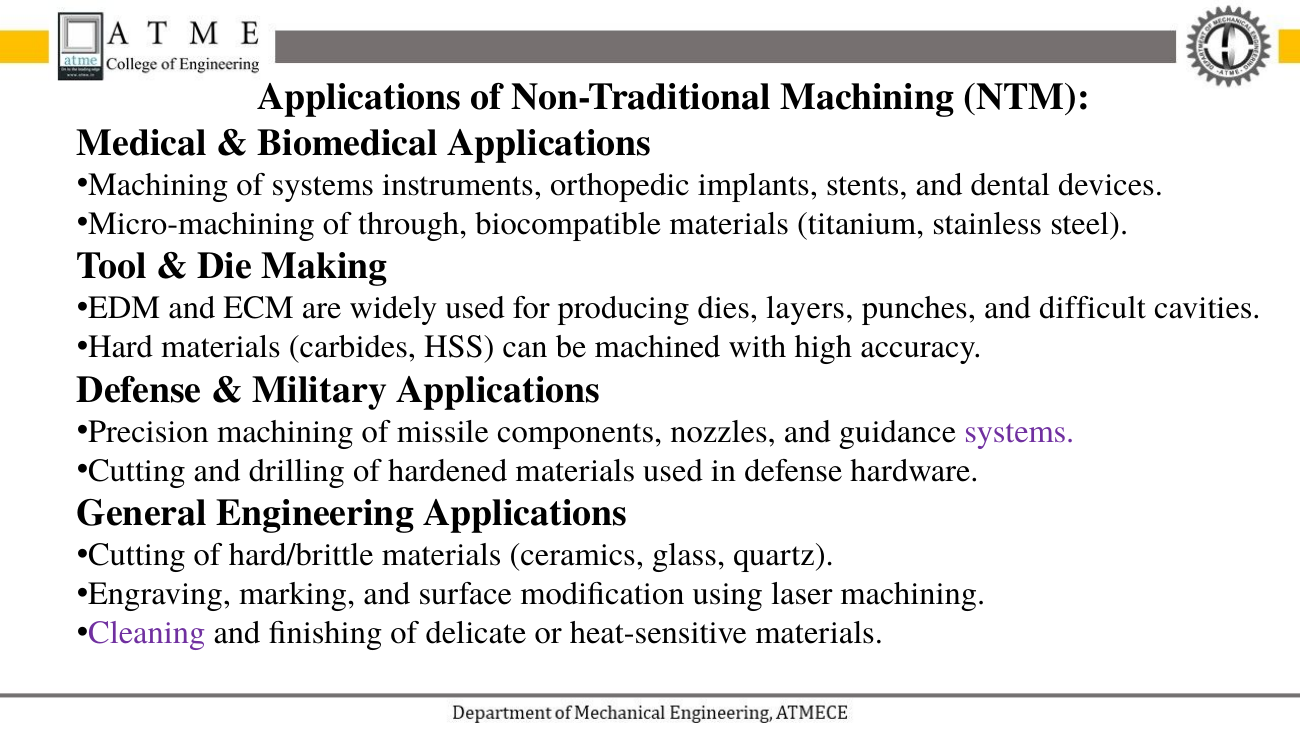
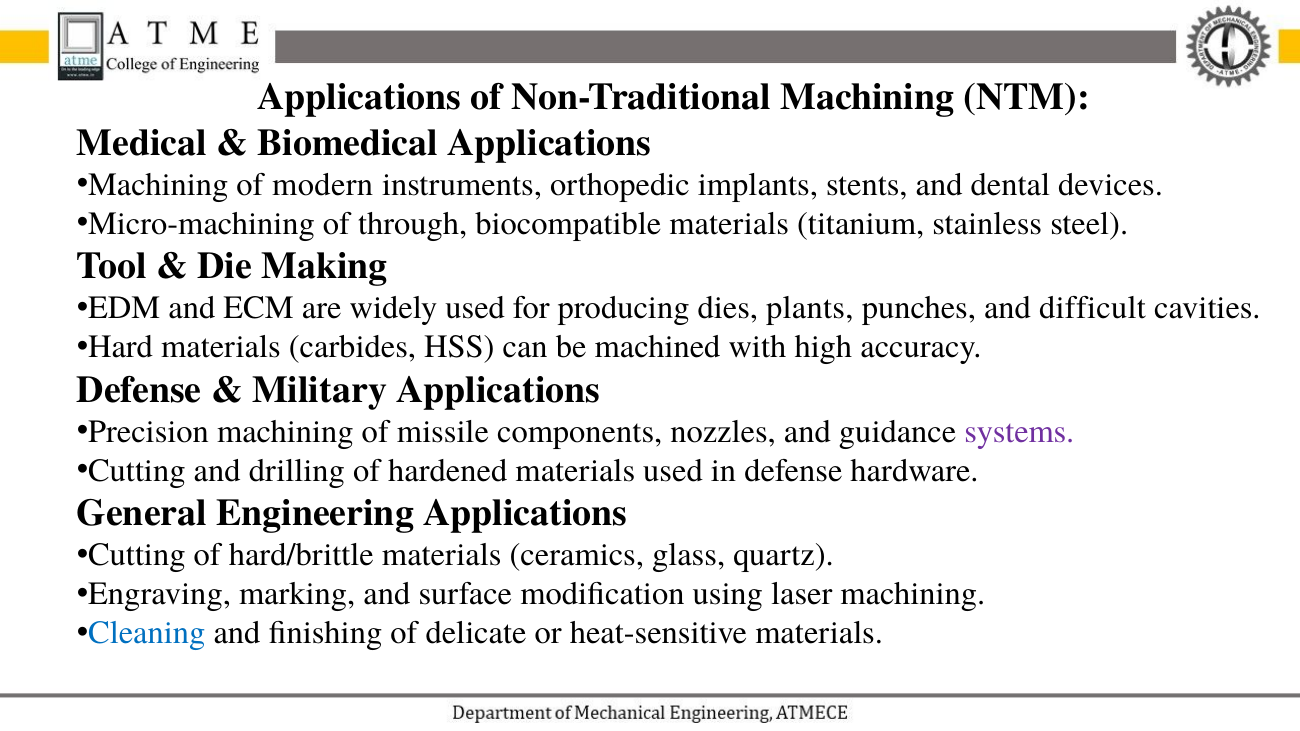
of systems: systems -> modern (323, 185)
layers: layers -> plants (810, 308)
Cleaning colour: purple -> blue (147, 633)
